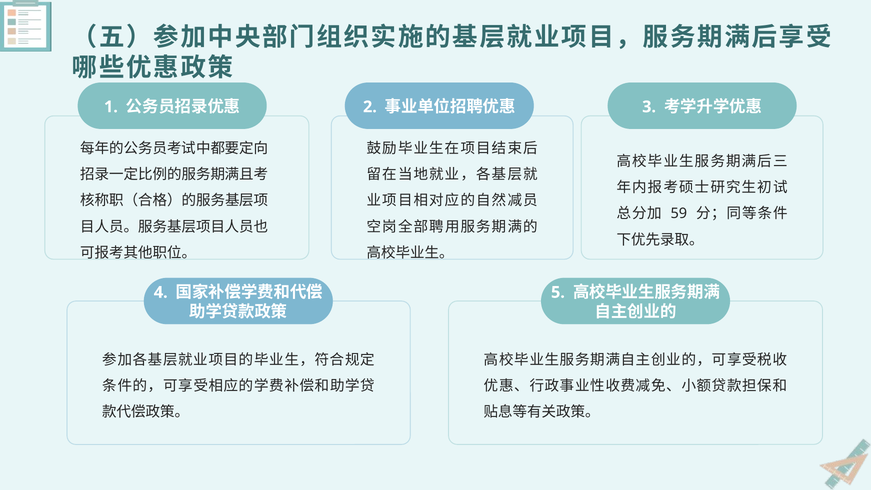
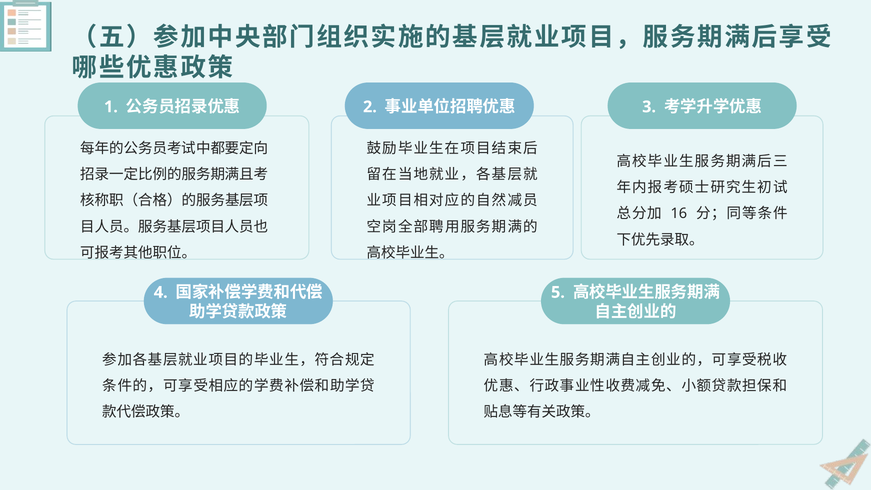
59: 59 -> 16 (679, 214)
